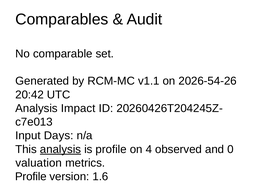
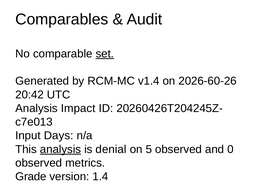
set underline: none -> present (105, 54)
v1.1: v1.1 -> v1.4 (149, 81)
2026-54-26: 2026-54-26 -> 2026-60-26 (208, 81)
is profile: profile -> denial (111, 149)
4: 4 -> 5 (149, 149)
valuation: valuation -> observed (39, 163)
Profile: Profile -> Grade (31, 177)
1.6: 1.6 -> 1.4 (100, 177)
